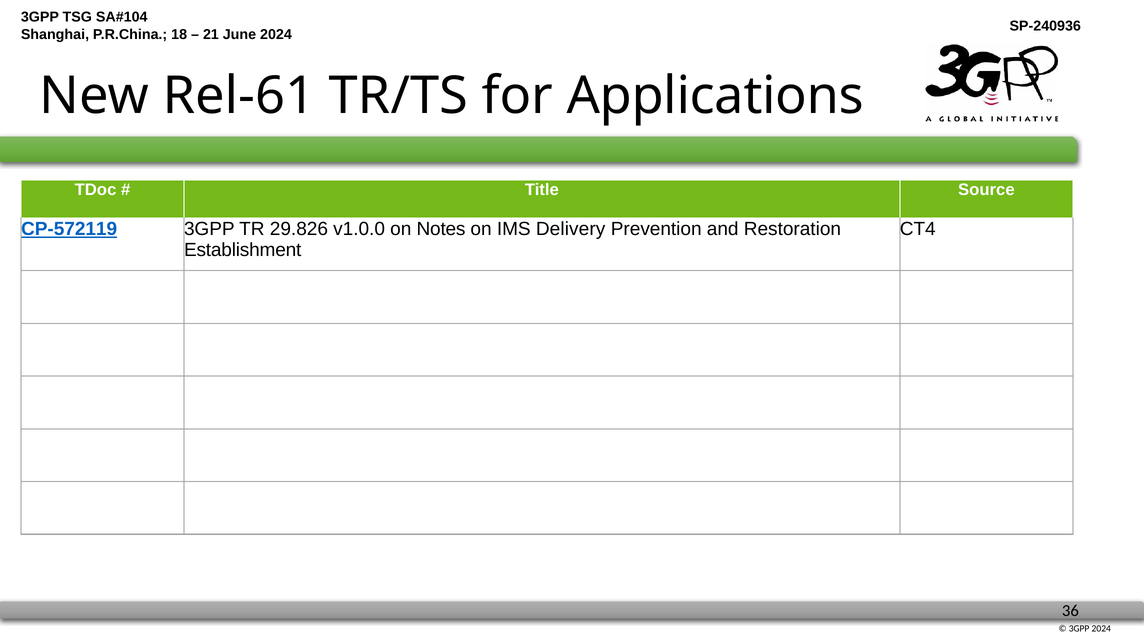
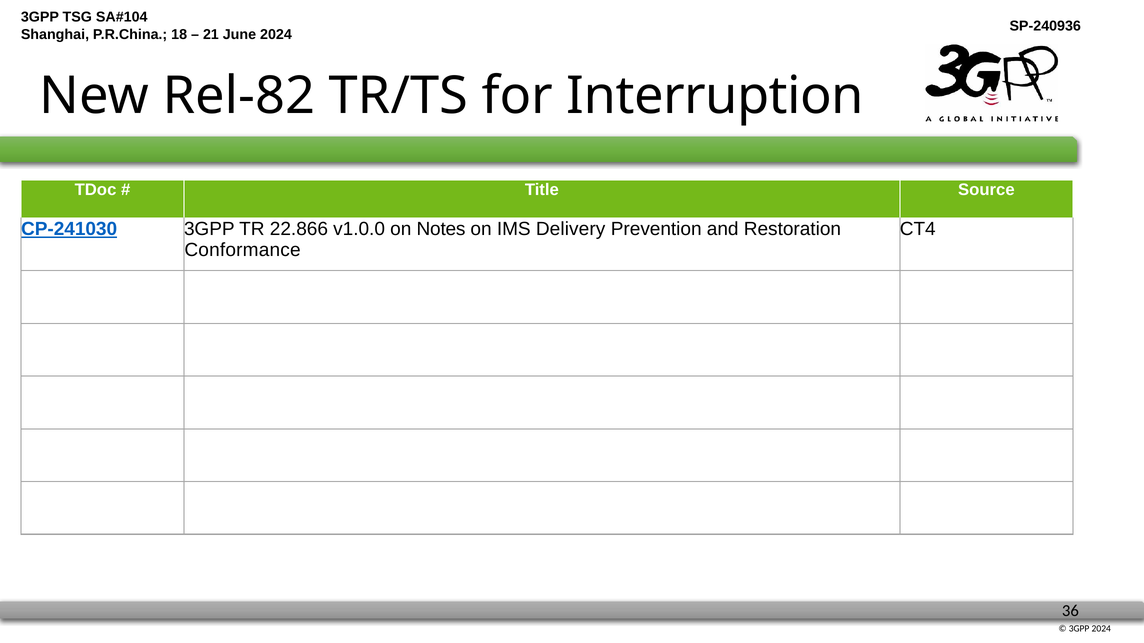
Rel-61: Rel-61 -> Rel-82 (239, 96)
Applications: Applications -> Interruption (715, 96)
CP-572119: CP-572119 -> CP-241030 (69, 229)
29.826: 29.826 -> 22.866 (299, 229)
Establishment: Establishment -> Conformance (243, 250)
